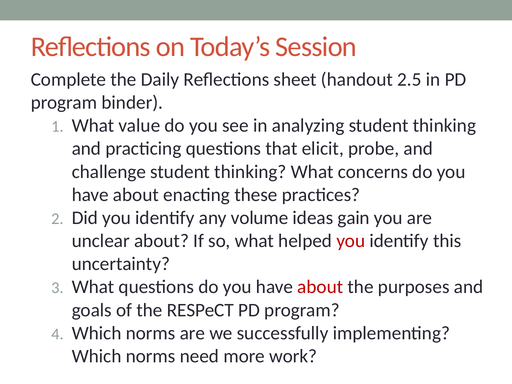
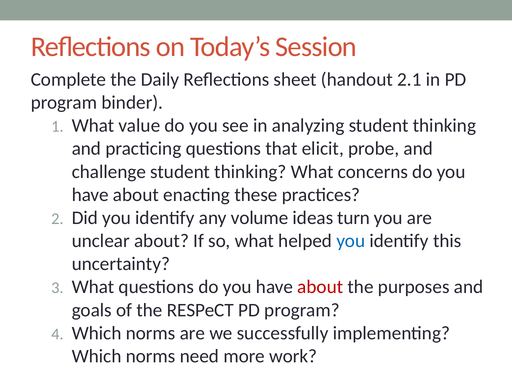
2.5: 2.5 -> 2.1 (409, 79)
gain: gain -> turn (354, 218)
you colour: red -> blue (351, 241)
